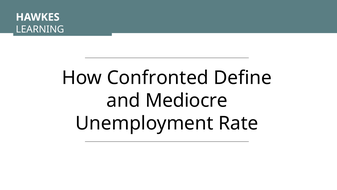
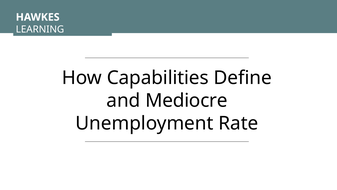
Confronted: Confronted -> Capabilities (158, 78)
